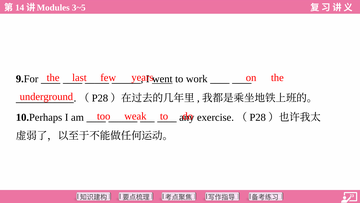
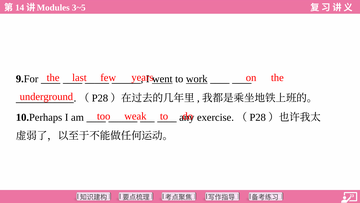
work underline: none -> present (197, 79)
